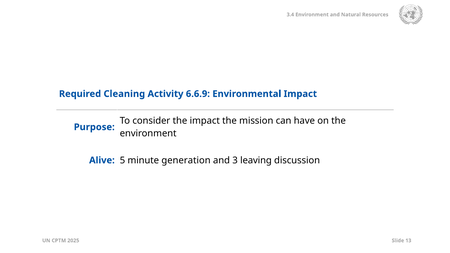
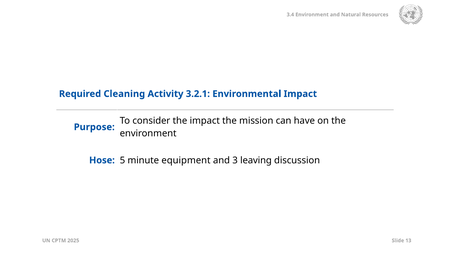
6.6.9: 6.6.9 -> 3.2.1 (198, 94)
Alive: Alive -> Hose (102, 160)
generation: generation -> equipment (186, 160)
